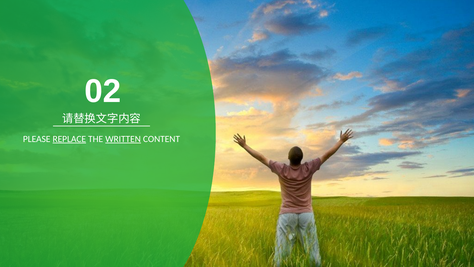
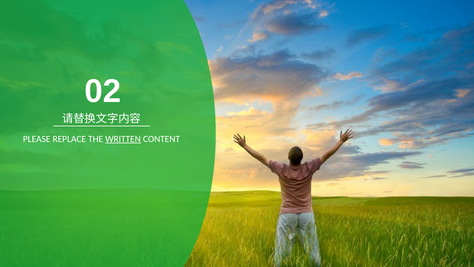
REPLACE underline: present -> none (69, 139)
